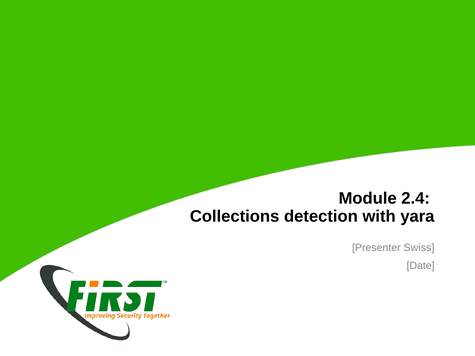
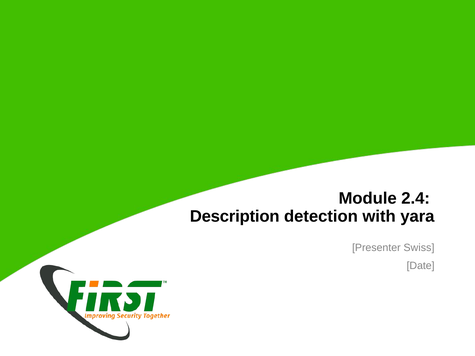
Collections: Collections -> Description (235, 217)
